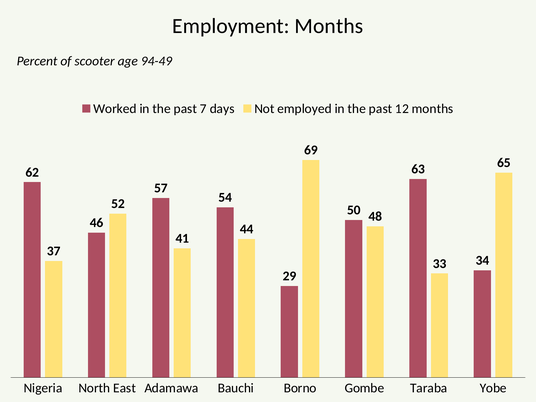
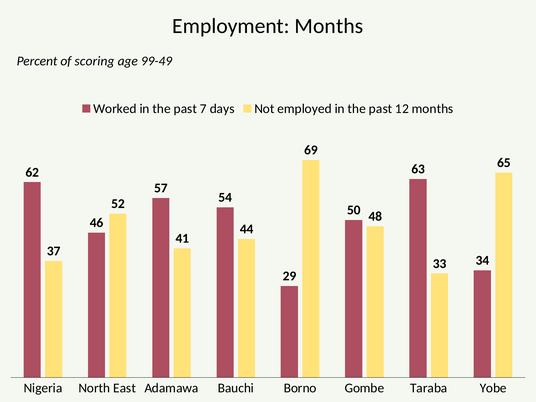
scooter: scooter -> scoring (94, 61)
94-49: 94-49 -> 99-49 (157, 61)
